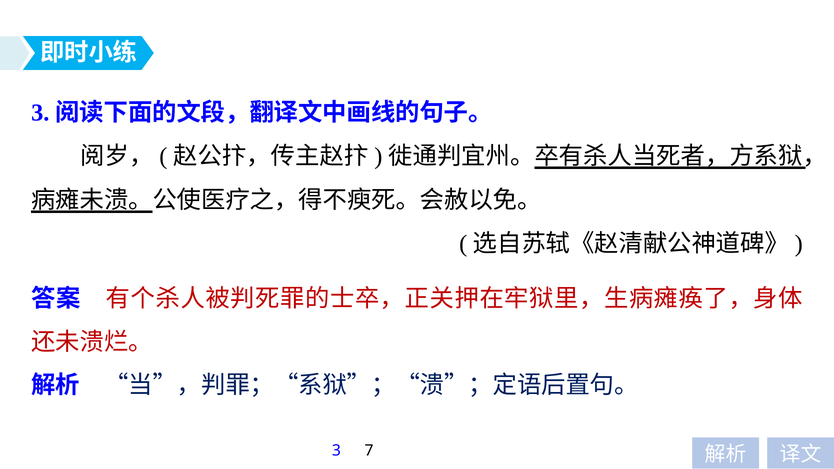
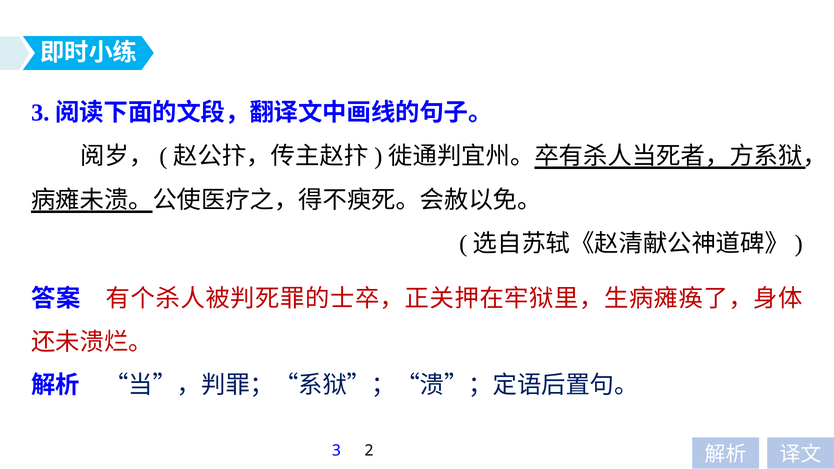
7: 7 -> 2 (369, 451)
